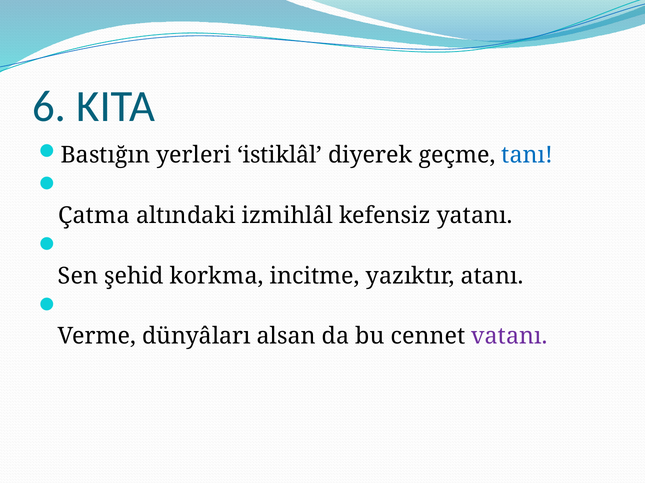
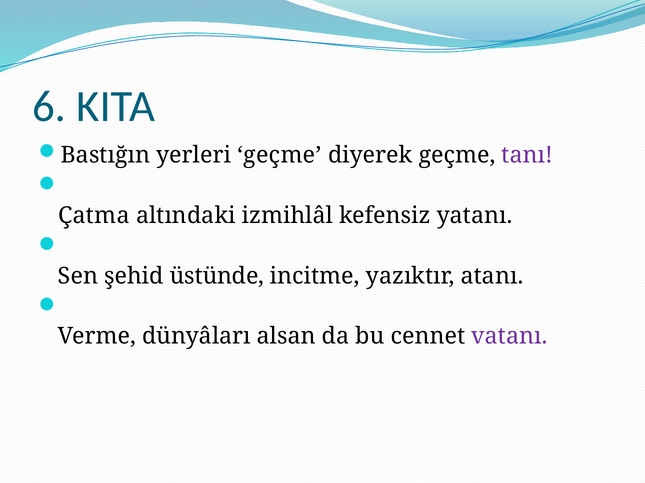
yerleri istiklâl: istiklâl -> geçme (279, 155)
tanı colour: blue -> purple (527, 155)
korkma: korkma -> üstünde (217, 276)
